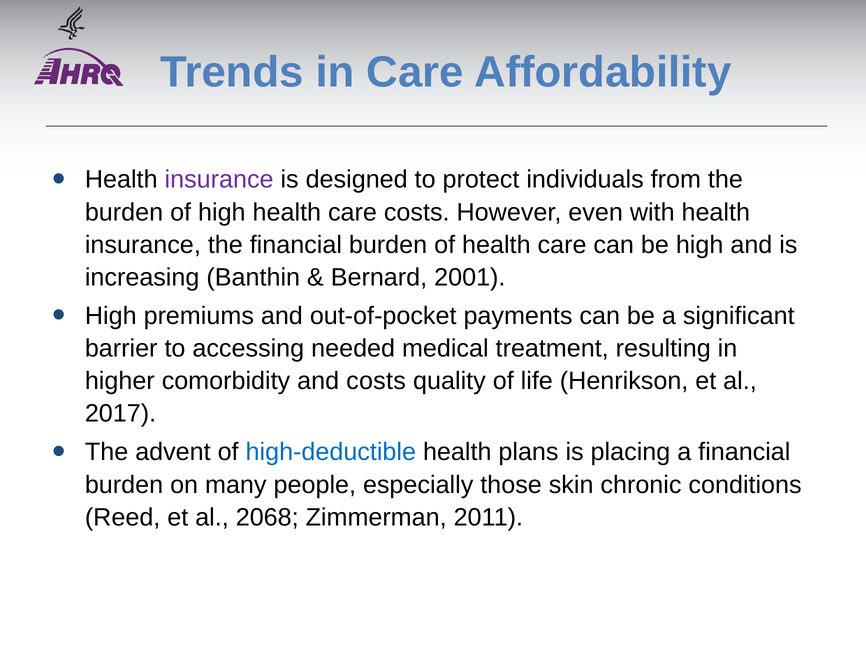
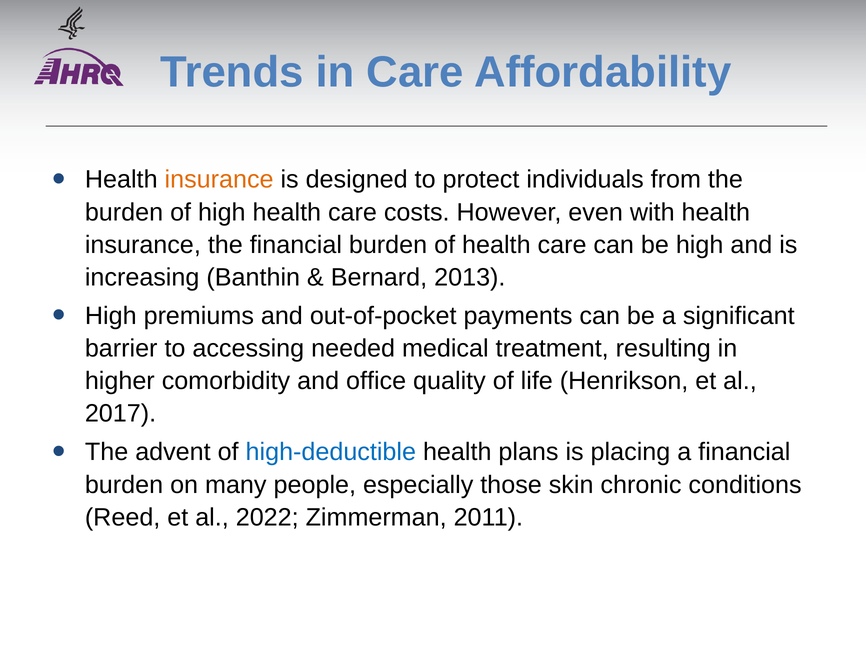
insurance colour: purple -> orange (219, 180)
2001: 2001 -> 2013 (470, 277)
and costs: costs -> office (376, 381)
2068: 2068 -> 2022 (267, 517)
